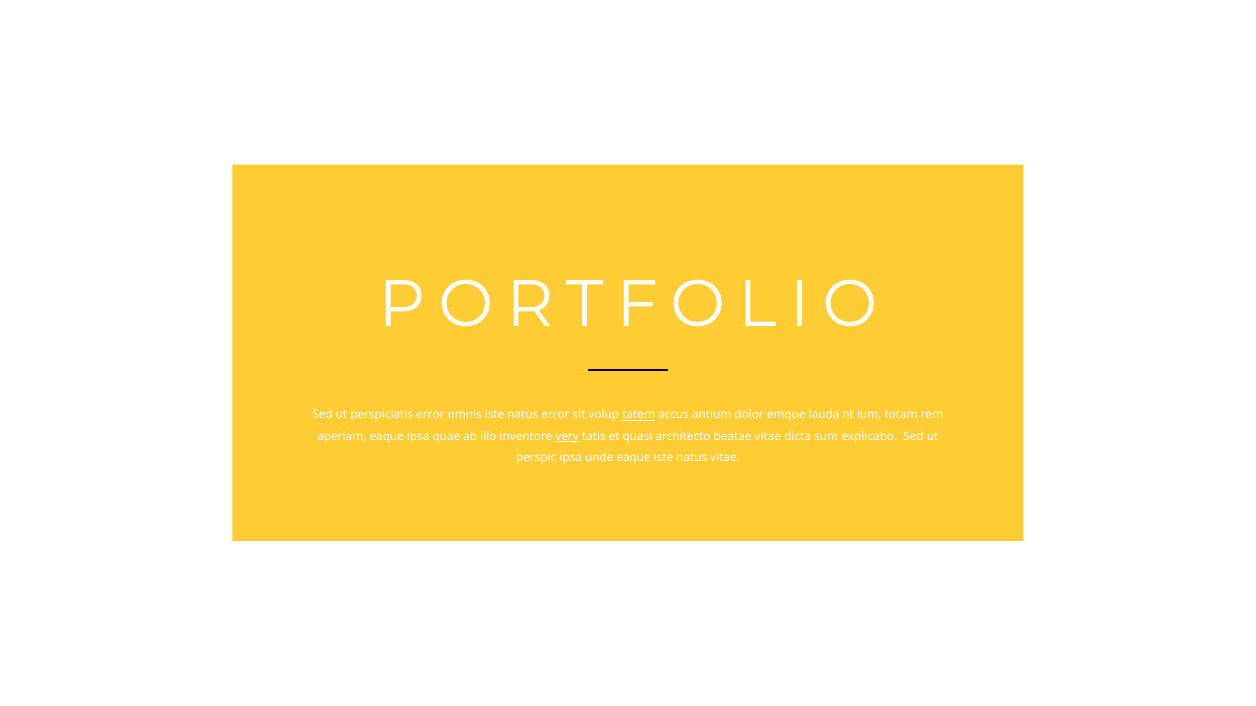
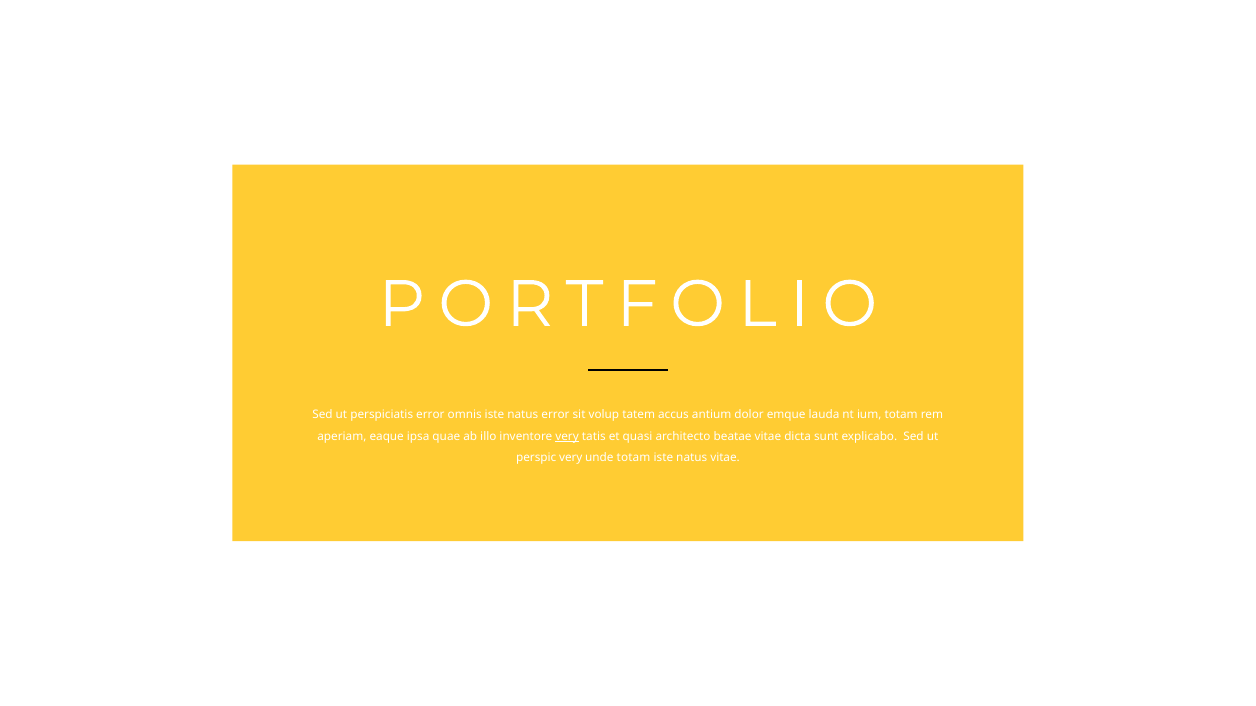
tatem underline: present -> none (639, 415)
perspic ipsa: ipsa -> very (571, 458)
unde eaque: eaque -> totam (634, 458)
